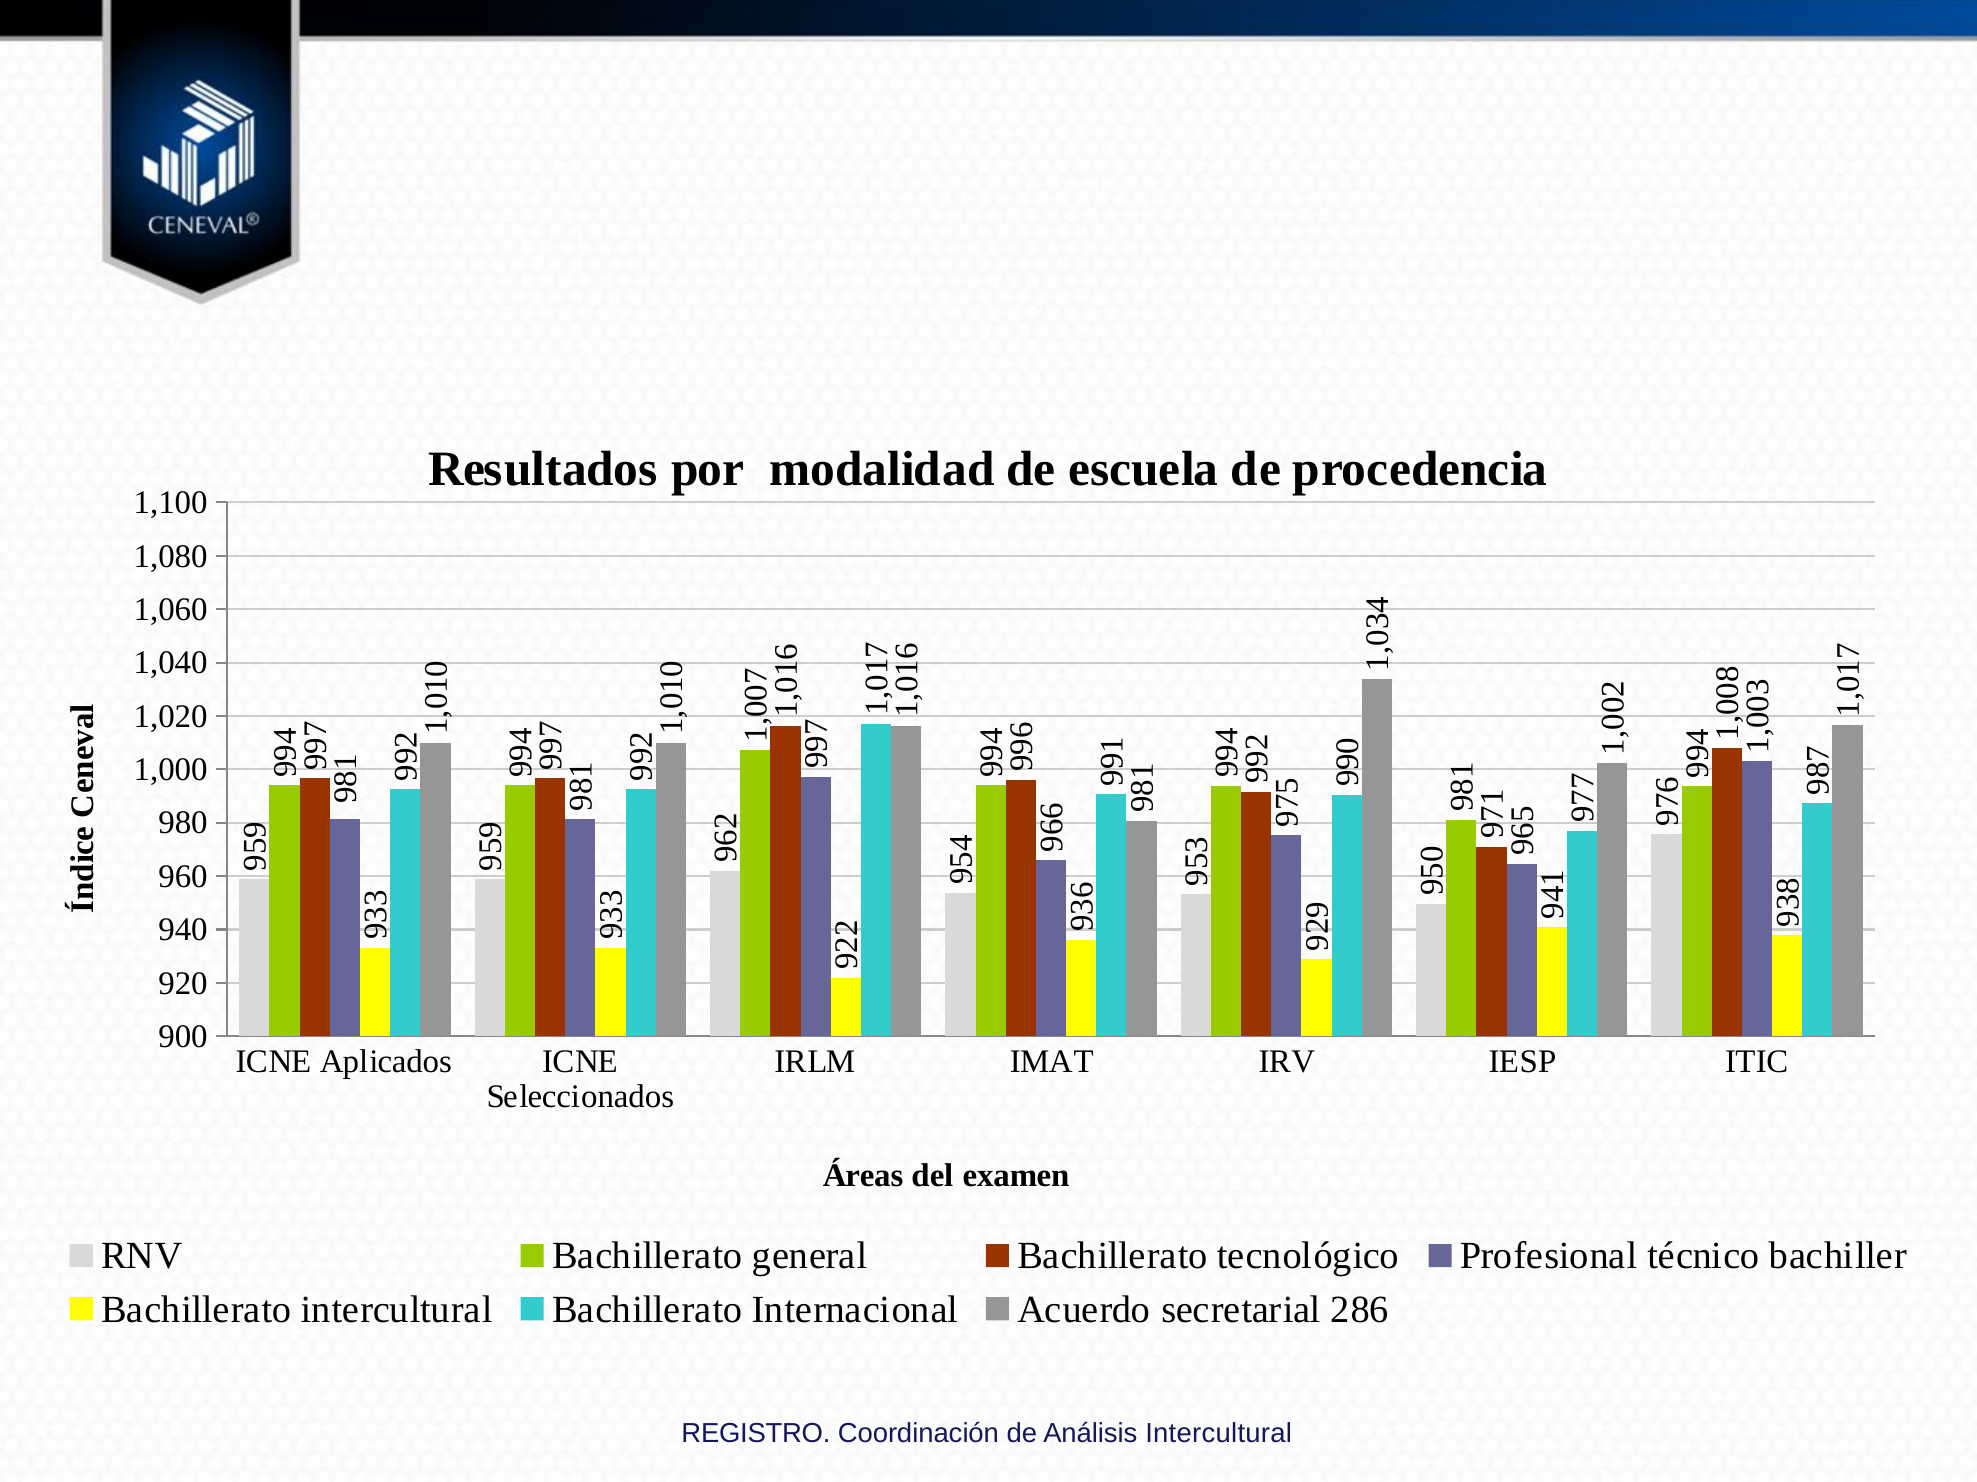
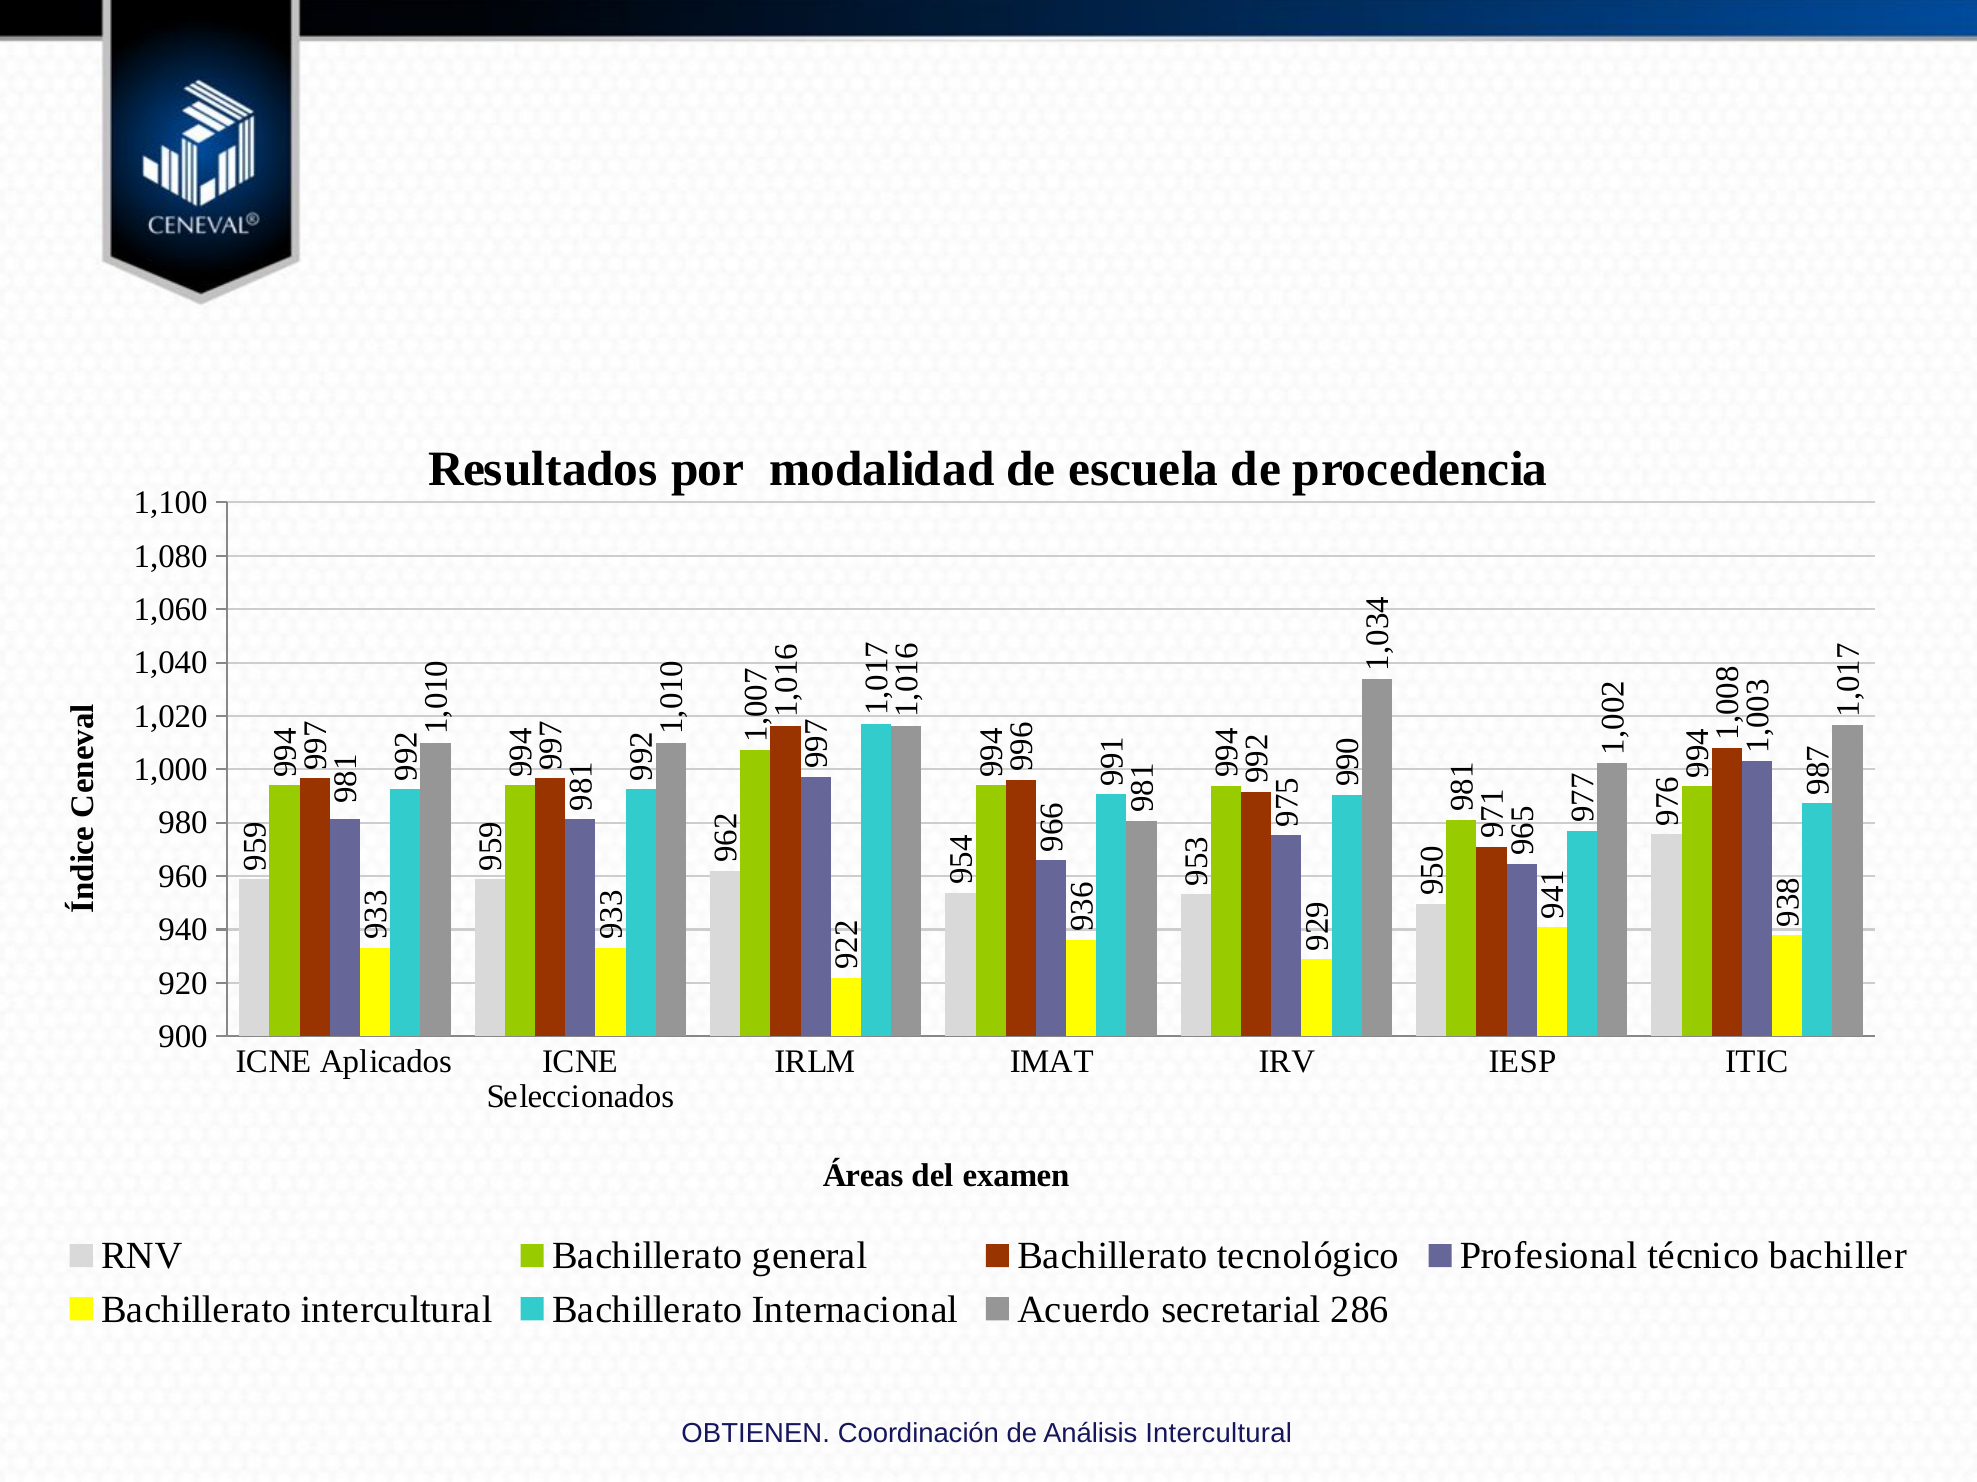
REGISTRO: REGISTRO -> OBTIENEN (756, 1434)
